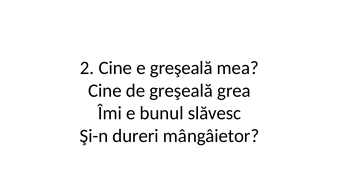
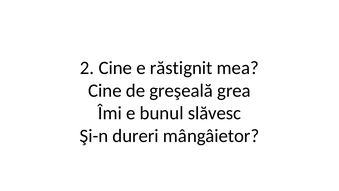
e greşeală: greşeală -> răstignit (181, 68)
